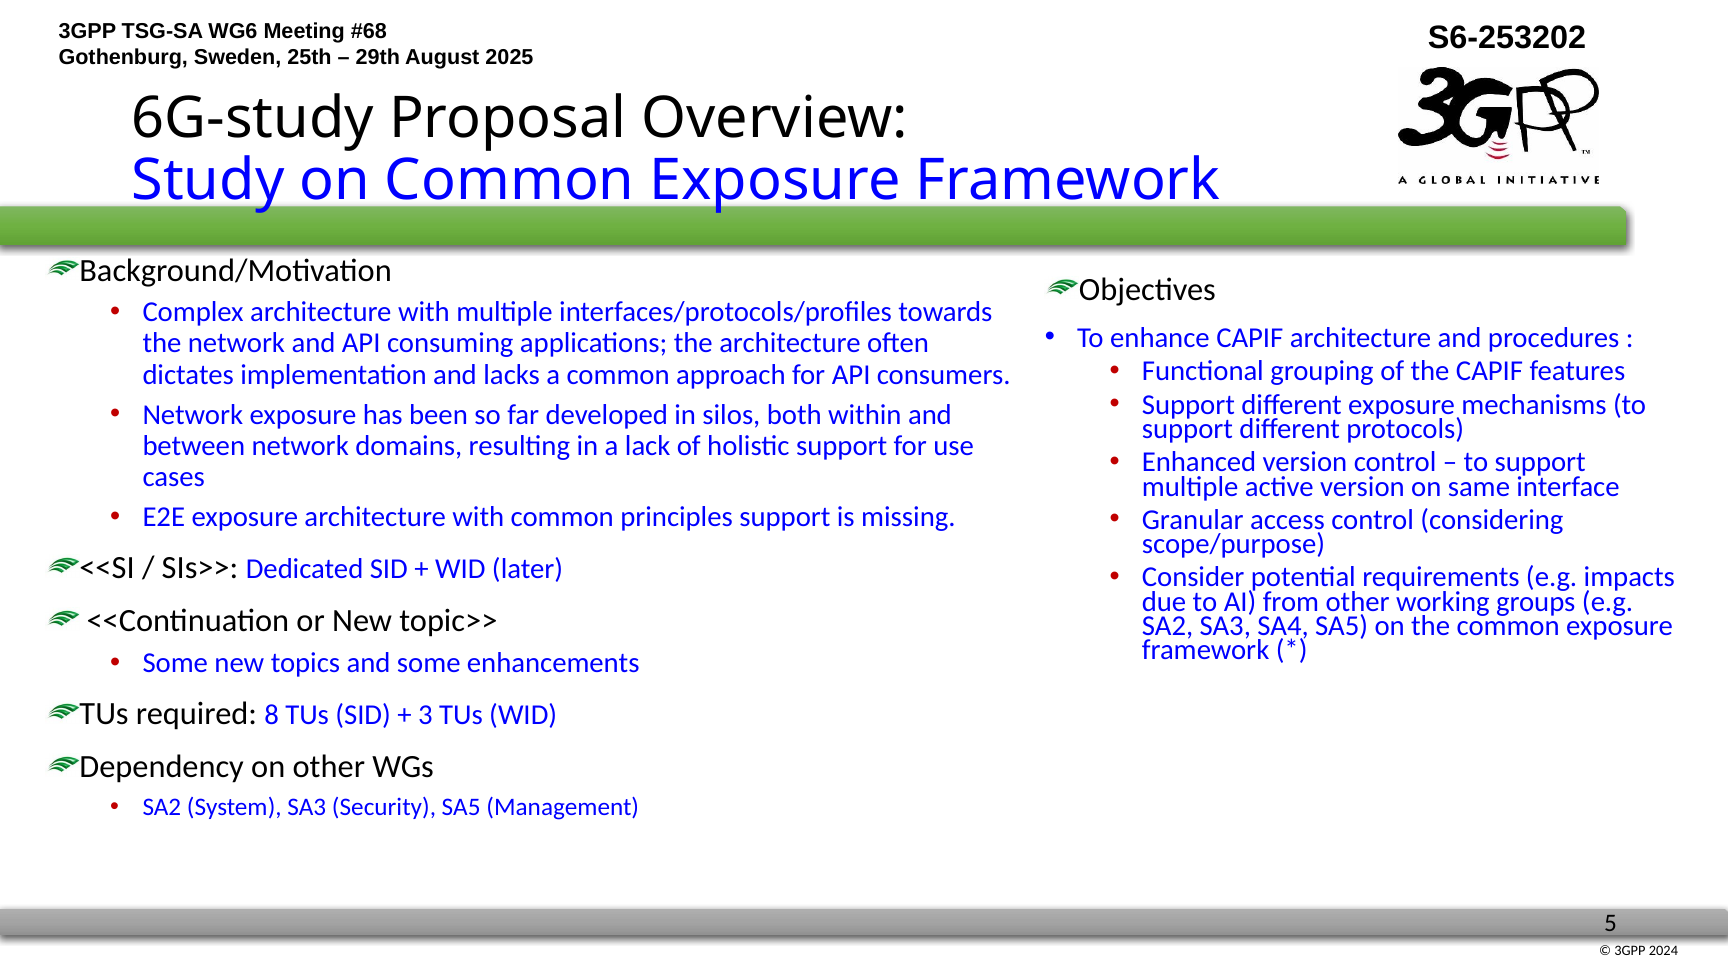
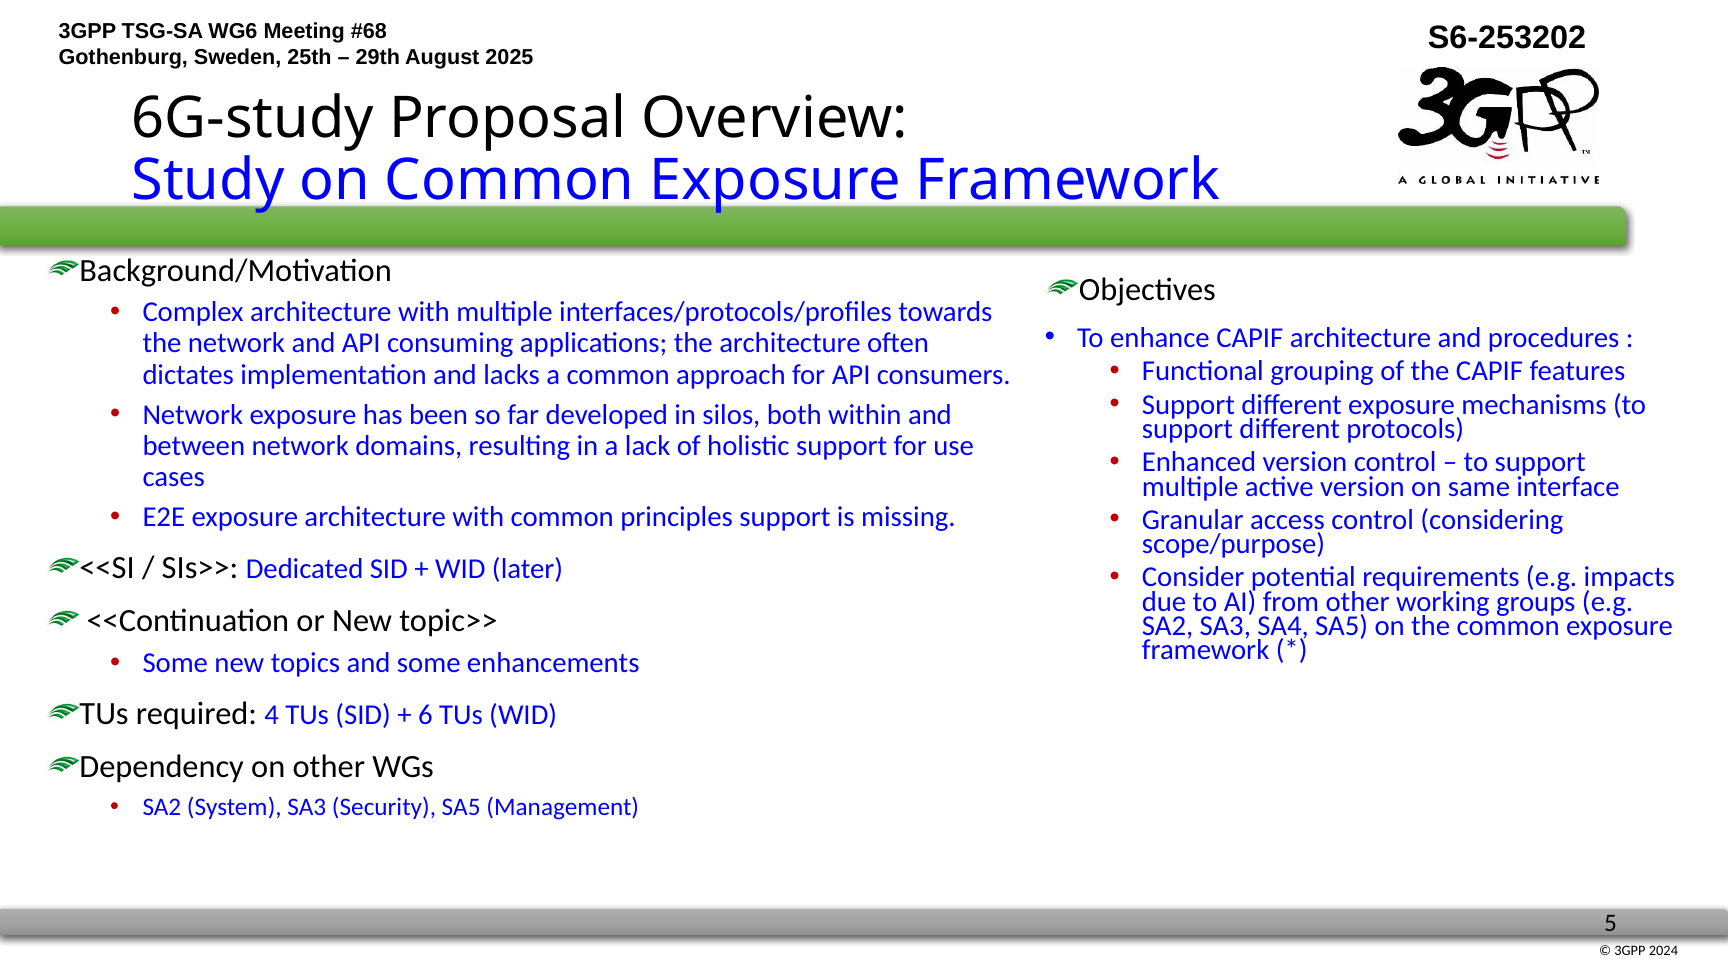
8: 8 -> 4 (272, 715)
3: 3 -> 6 (425, 715)
